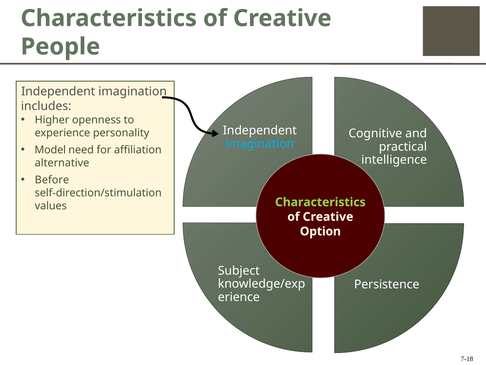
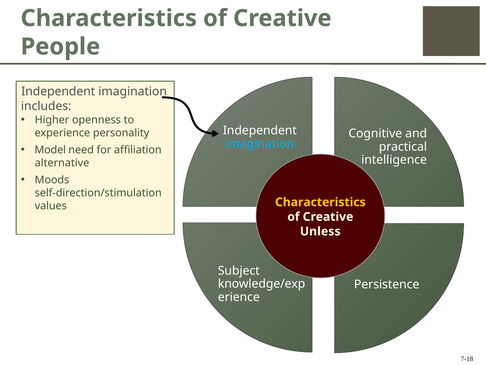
Before: Before -> Moods (52, 180)
Characteristics colour: light green -> yellow (320, 202)
Option: Option -> Unless (320, 231)
